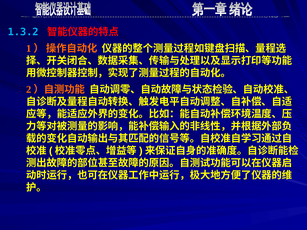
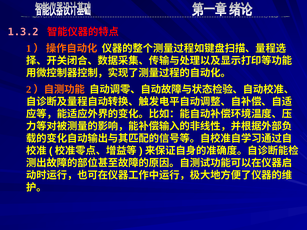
1.3.2 colour: light blue -> pink (23, 32)
